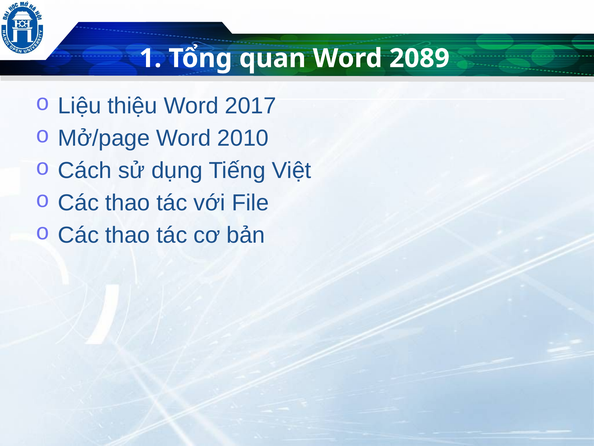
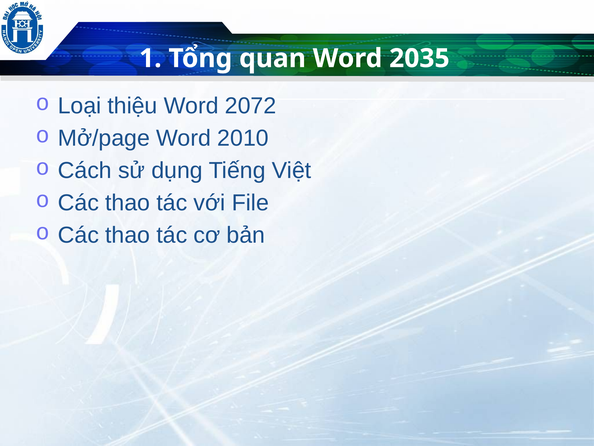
2089: 2089 -> 2035 (419, 58)
Liệu: Liệu -> Loại (80, 106)
2017: 2017 -> 2072 (251, 106)
